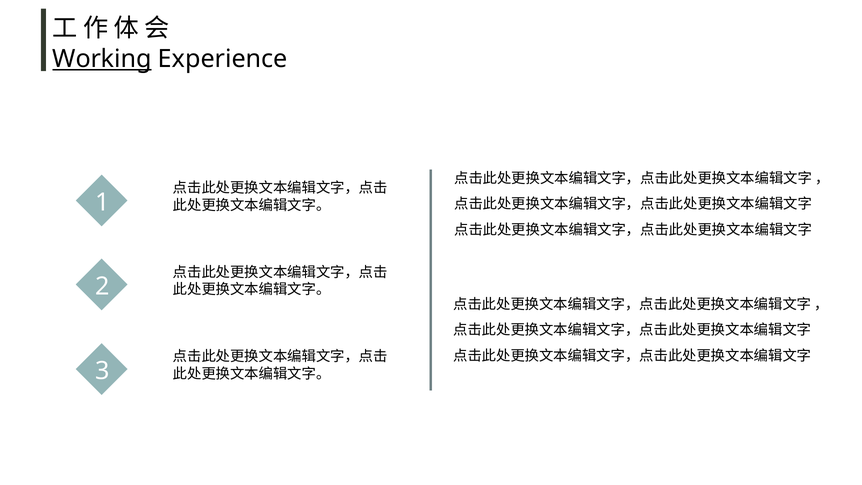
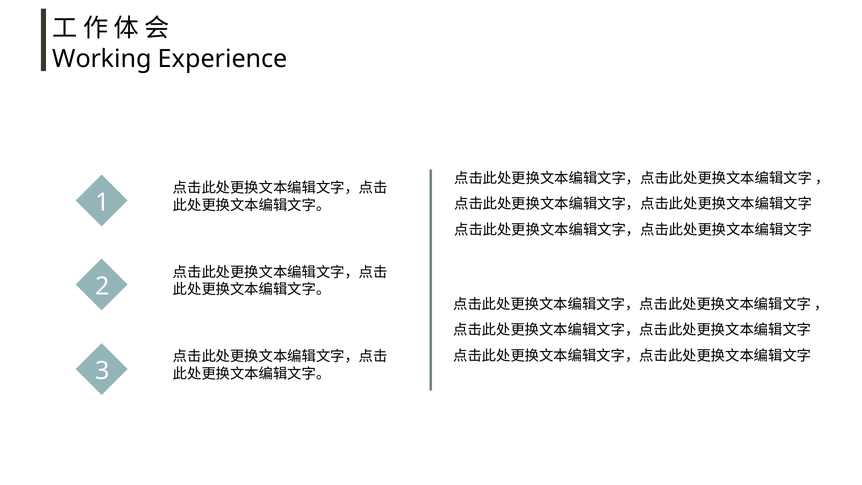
Working underline: present -> none (102, 59)
